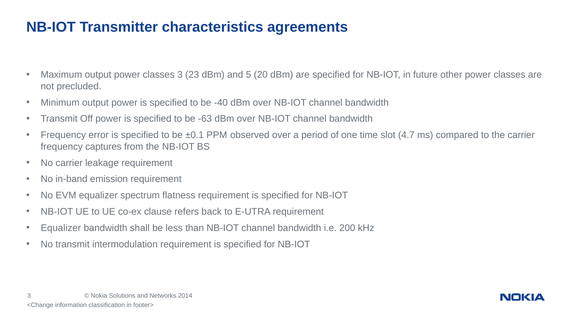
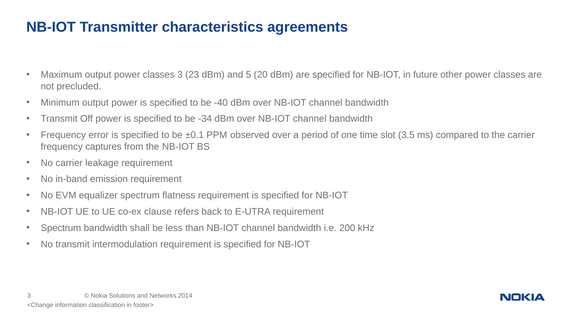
-63: -63 -> -34 (205, 119)
4.7: 4.7 -> 3.5 (406, 135)
Equalizer: Equalizer -> Spectrum (61, 228)
